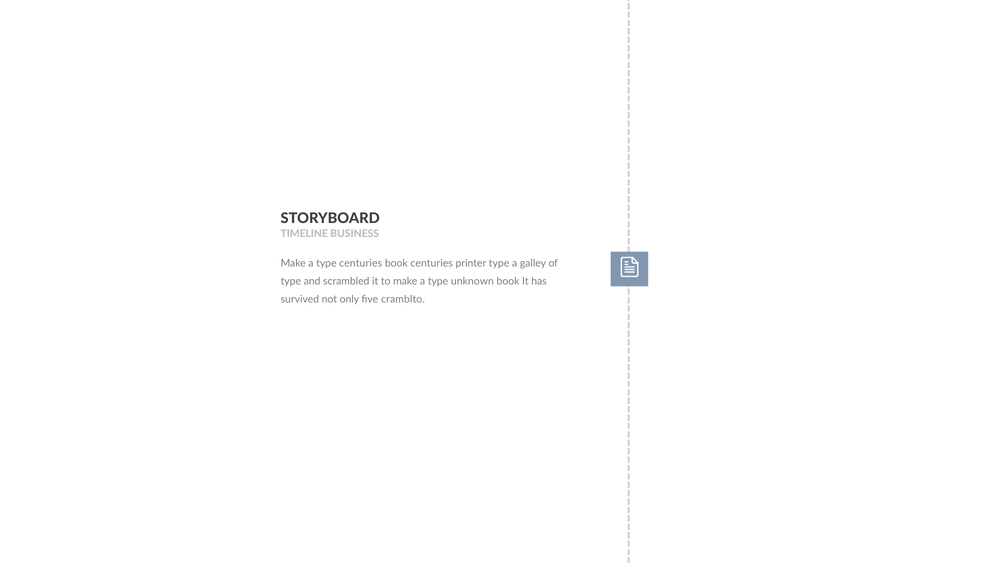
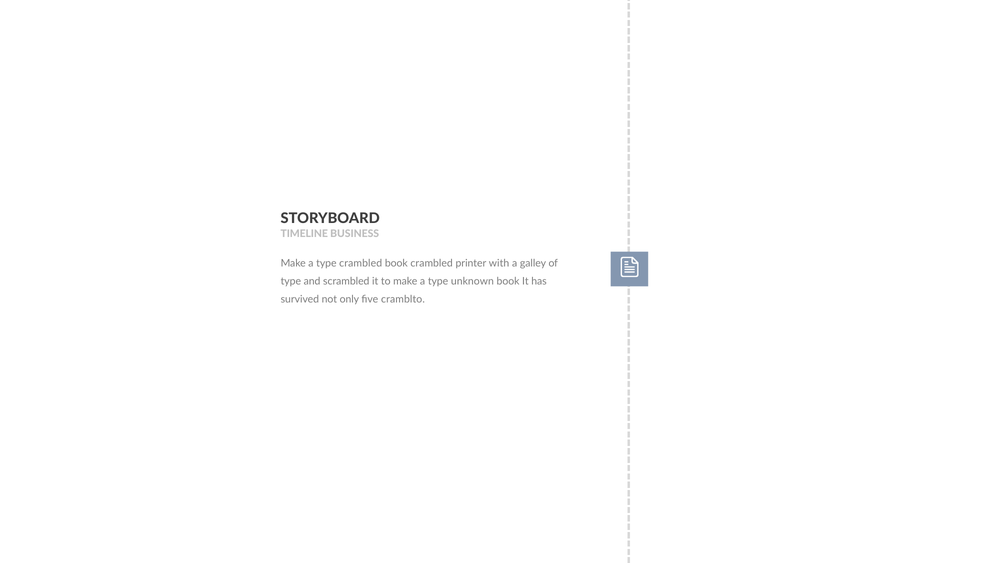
type centuries: centuries -> crambled (361, 263)
book centuries: centuries -> crambled (432, 263)
printer type: type -> with (499, 263)
